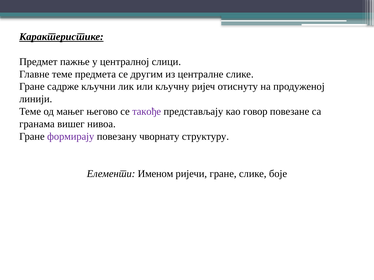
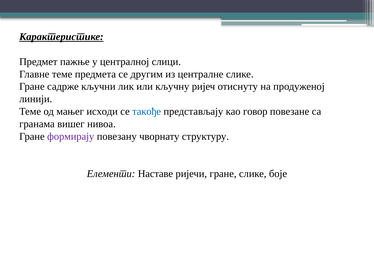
његово: његово -> исходи (102, 112)
такође colour: purple -> blue (147, 112)
Именом: Именом -> Наставе (155, 174)
